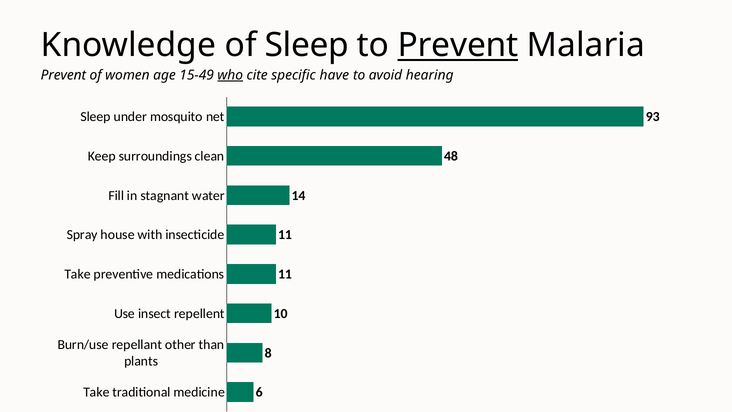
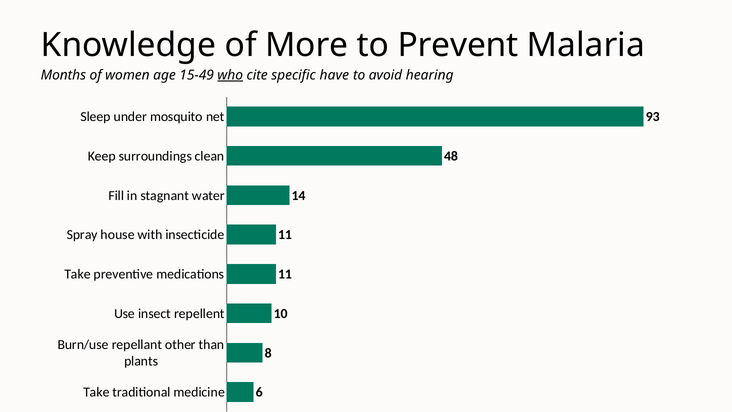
of Sleep: Sleep -> More (307, 45)
Prevent underline: present -> none (458, 45)
Prevent: Prevent -> Months (63, 75)
